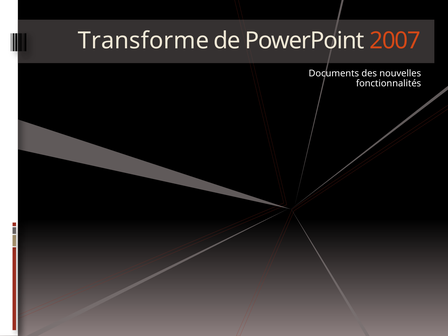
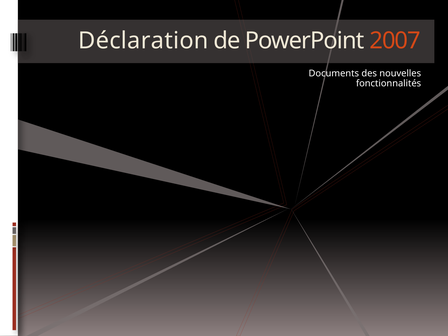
Transforme: Transforme -> Déclaration (143, 41)
